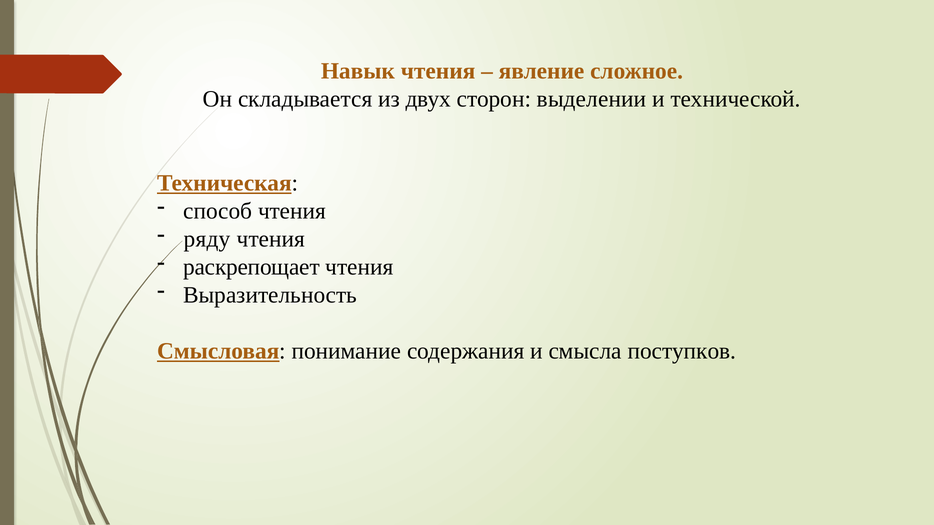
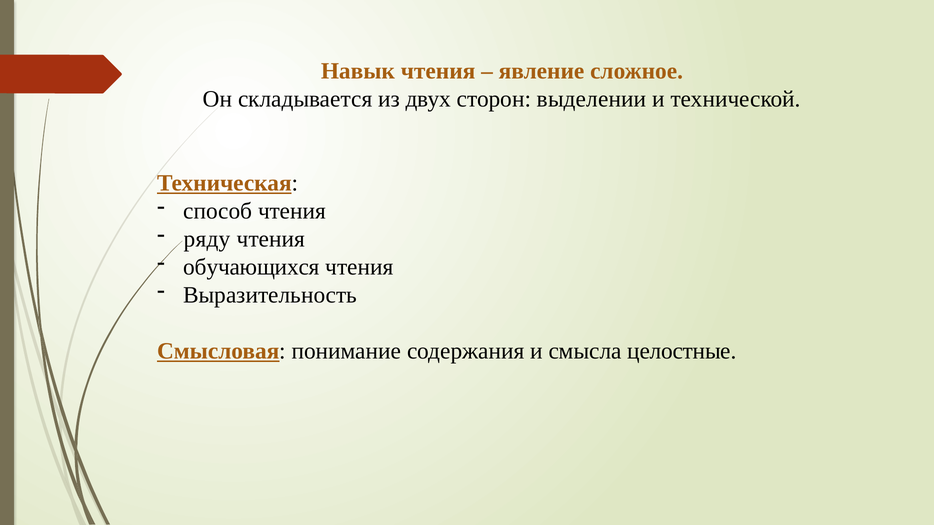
раскрепощает: раскрепощает -> обучающихся (251, 267)
поступков: поступков -> целостные (682, 351)
